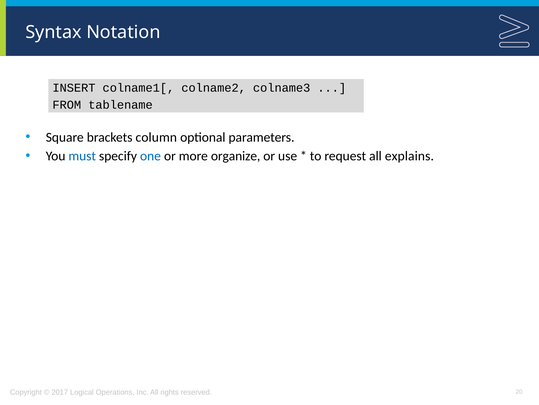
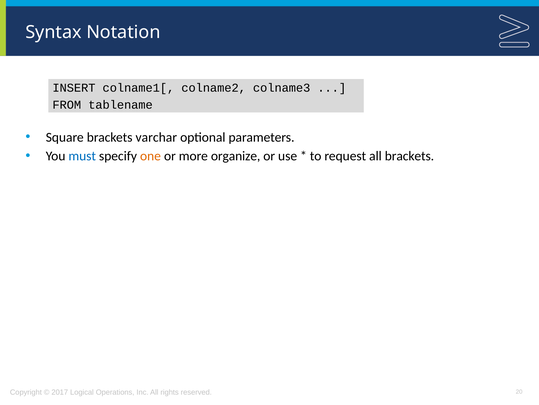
column: column -> varchar (156, 137)
one colour: blue -> orange (150, 156)
all explains: explains -> brackets (409, 156)
